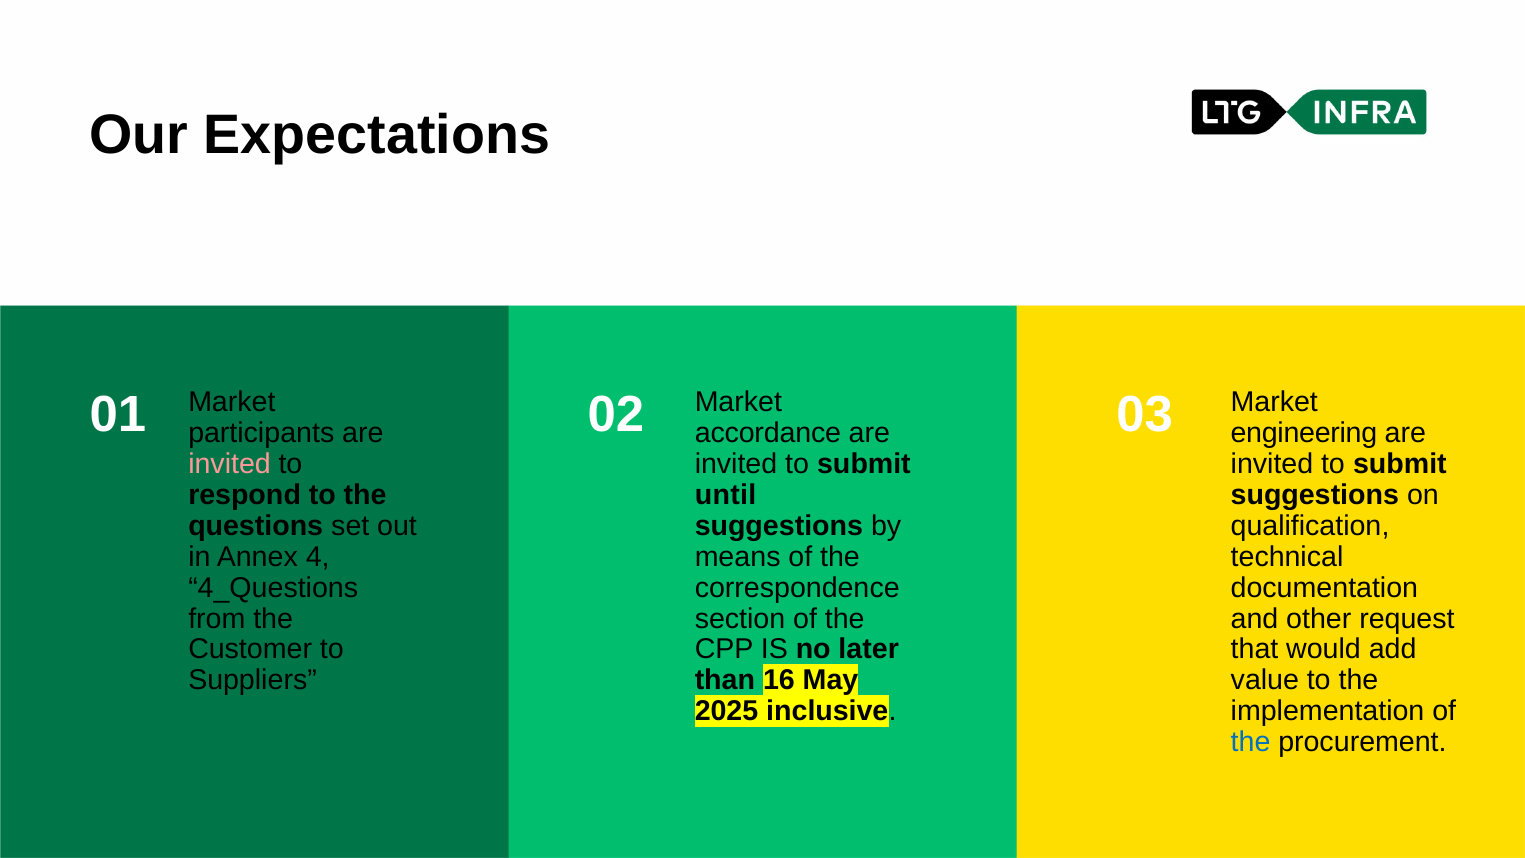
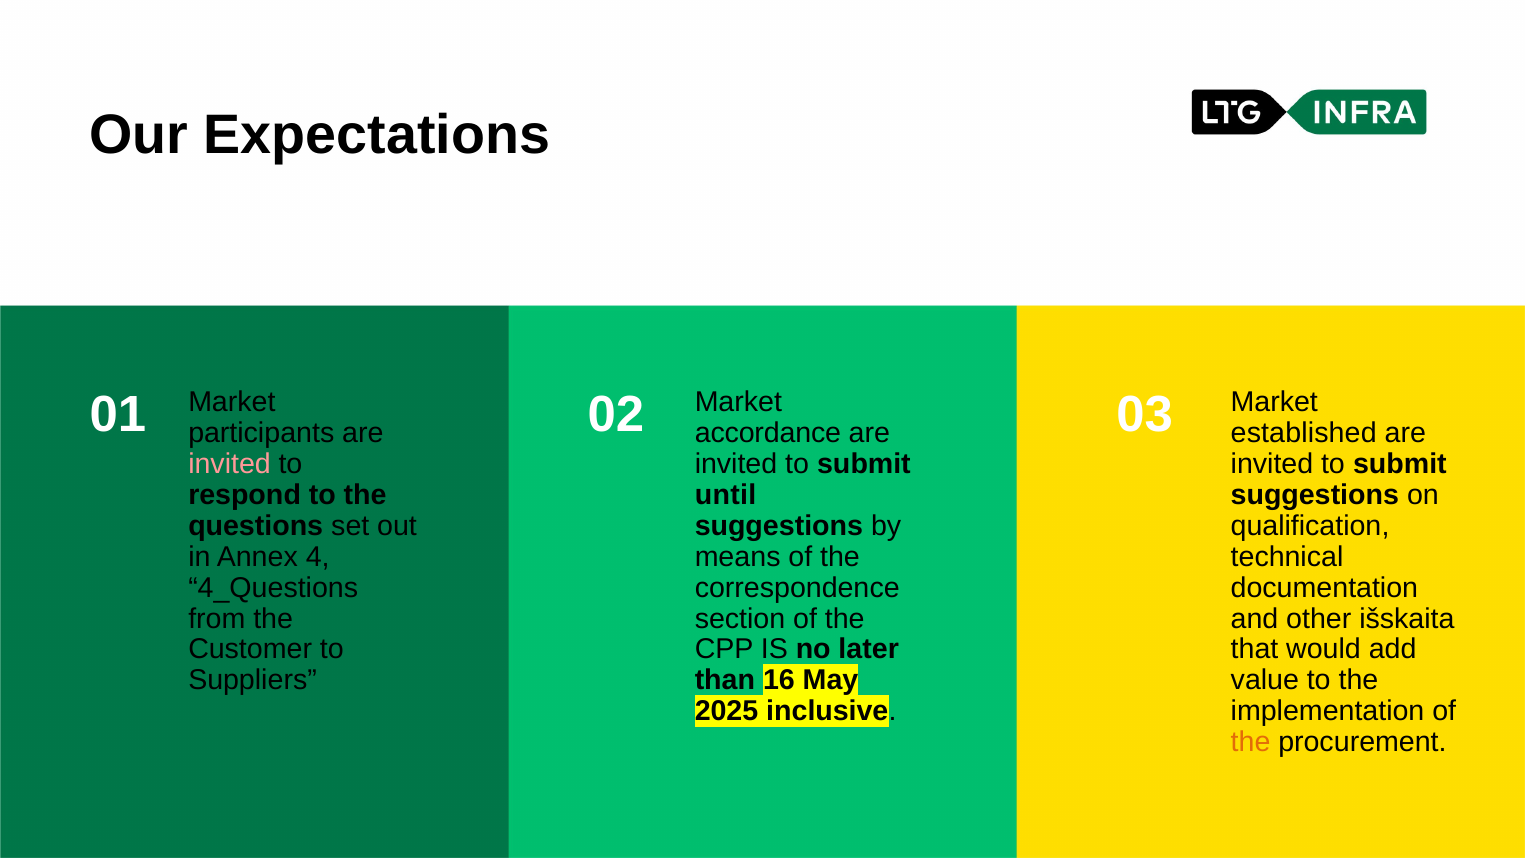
engineering: engineering -> established (1304, 433)
request: request -> išskaita (1407, 618)
the colour: blue -> orange (1251, 742)
